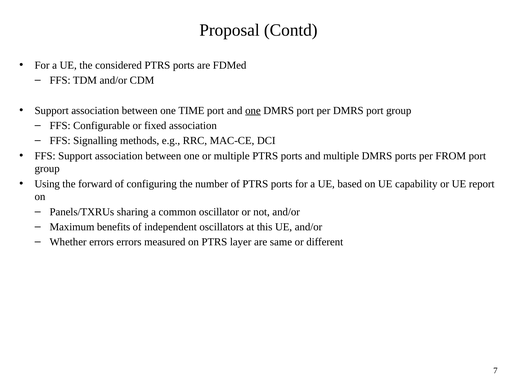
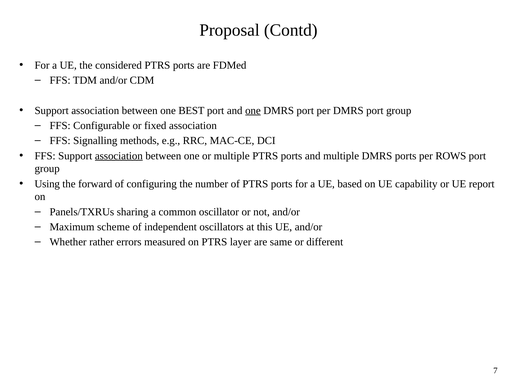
TIME: TIME -> BEST (191, 110)
association underline: none -> present (119, 156)
FROM: FROM -> ROWS (451, 156)
benefits: benefits -> scheme (113, 227)
Whether errors: errors -> rather (102, 242)
